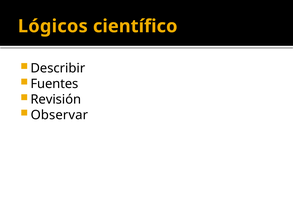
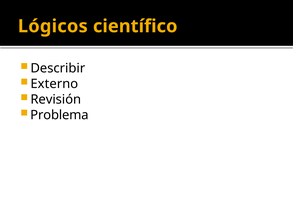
Fuentes: Fuentes -> Externo (54, 84)
Observar: Observar -> Problema (59, 115)
